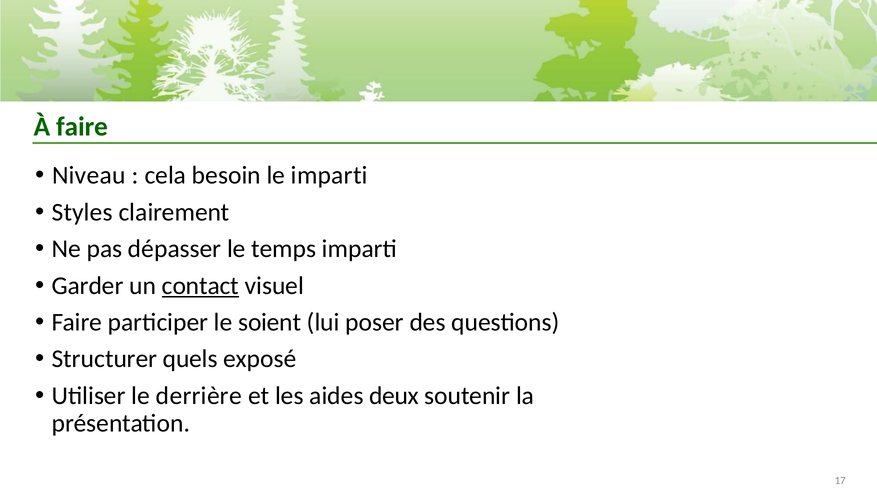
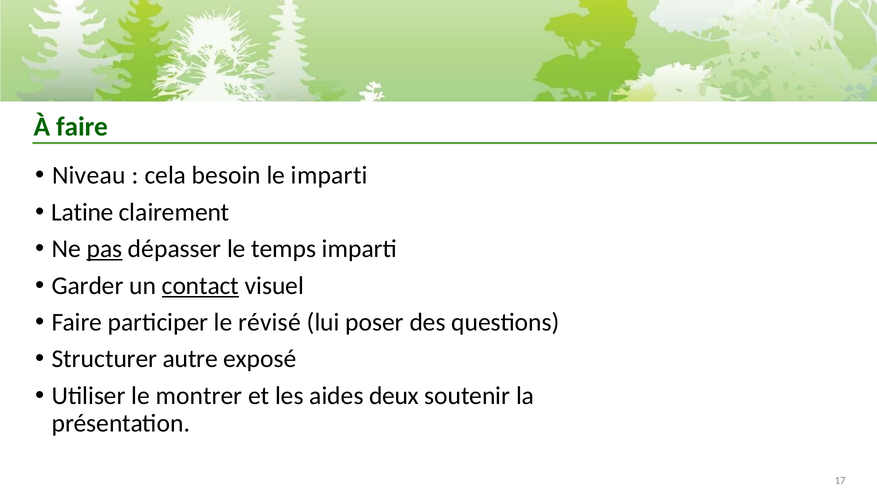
Styles: Styles -> Latine (82, 212)
pas underline: none -> present (104, 249)
soient: soient -> révisé (270, 323)
quels: quels -> autre (190, 359)
derrière: derrière -> montrer (199, 396)
